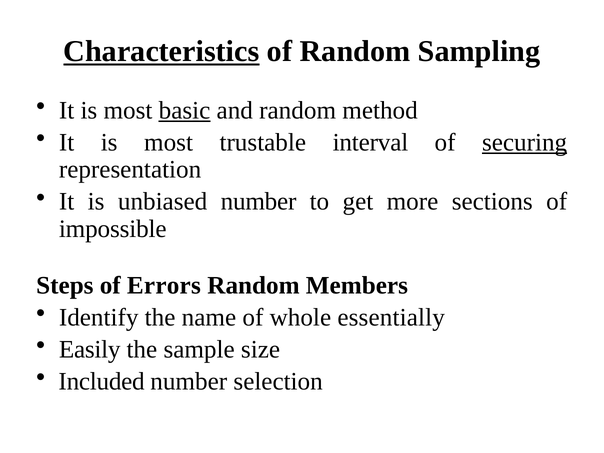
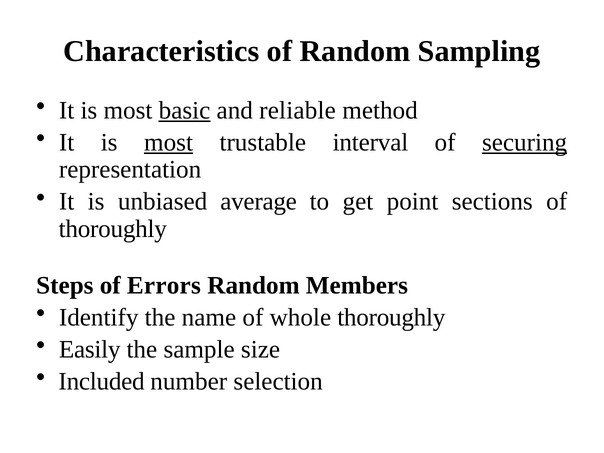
Characteristics underline: present -> none (161, 51)
and random: random -> reliable (298, 110)
most underline: none -> present (169, 142)
unbiased number: number -> average (259, 202)
more: more -> point (413, 202)
impossible: impossible -> thoroughly (113, 229)
whole essentially: essentially -> thoroughly (391, 317)
